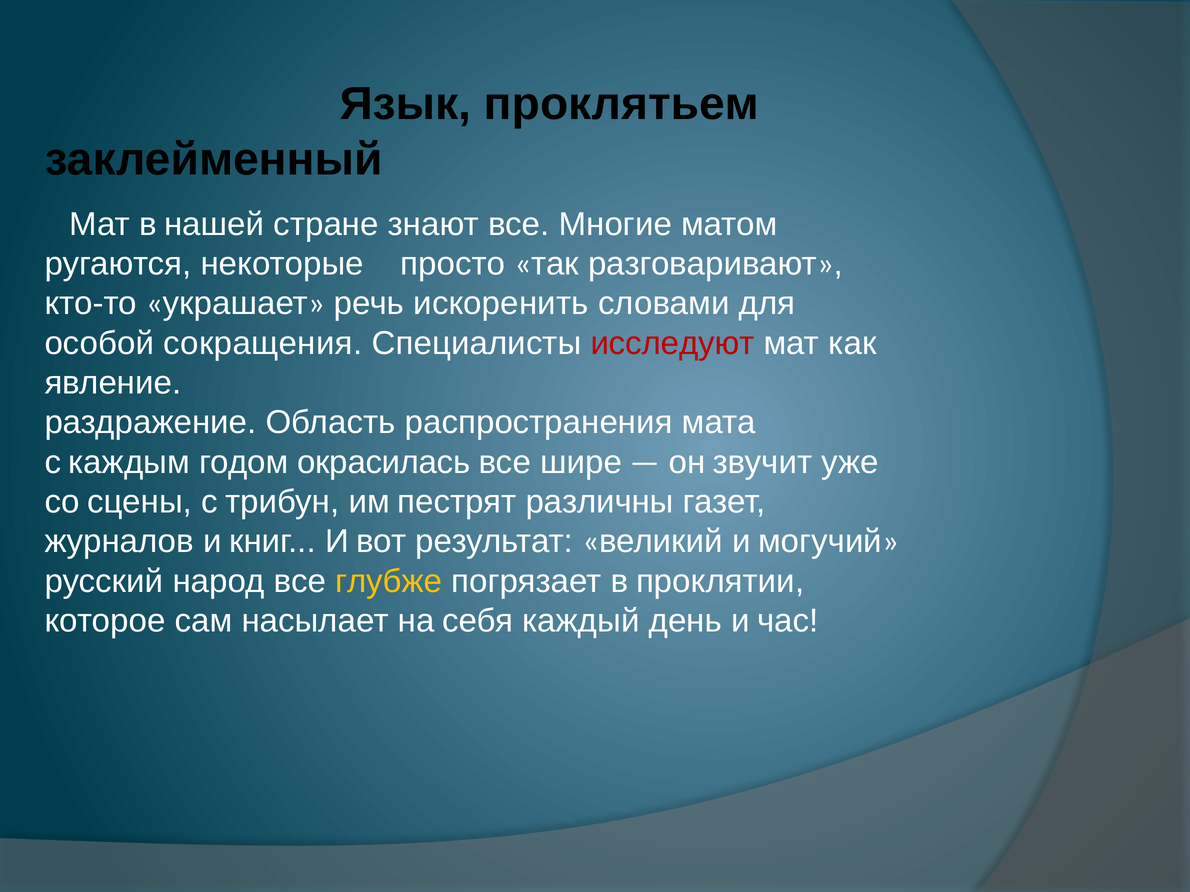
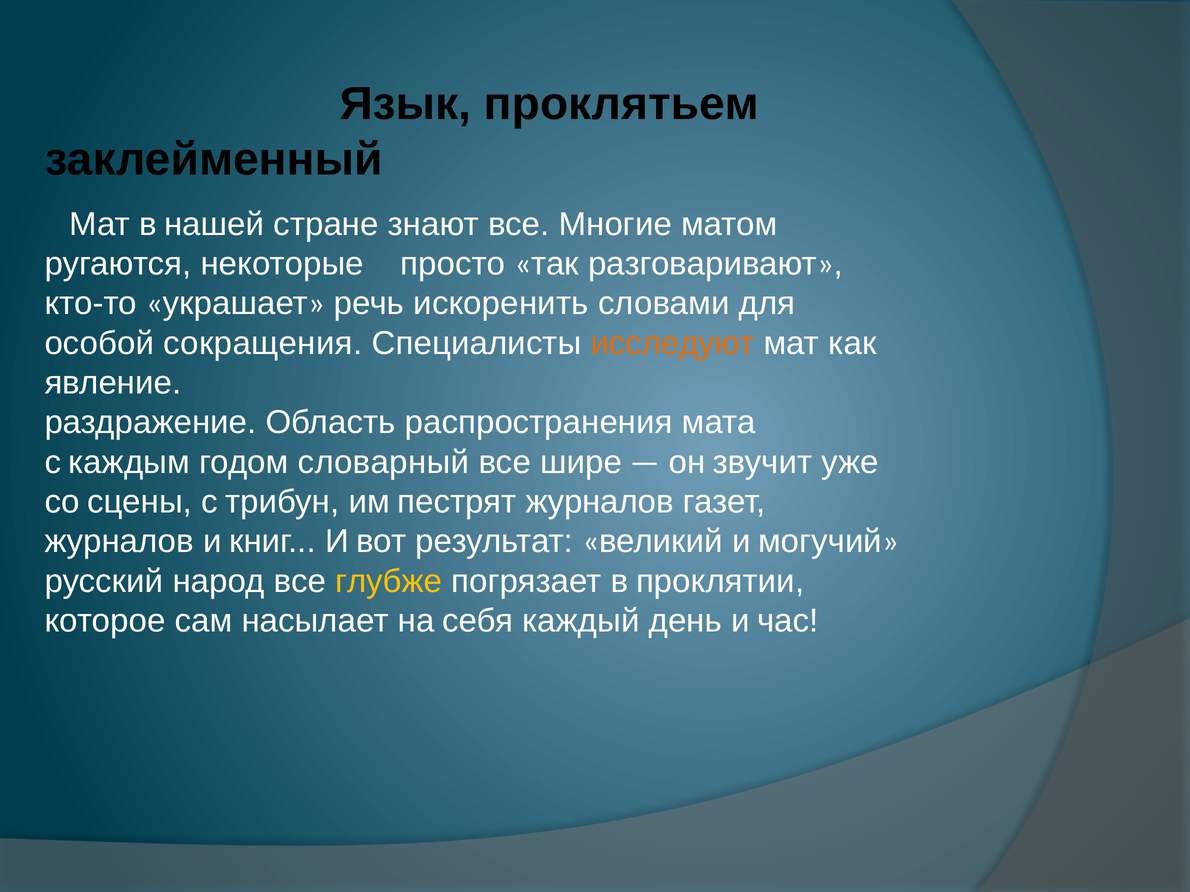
исследуют colour: red -> orange (673, 343)
окрасилась: окрасилась -> словарный (384, 462)
пестрят различны: различны -> журналов (600, 502)
